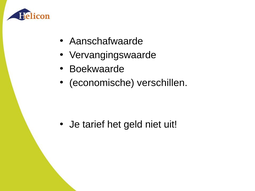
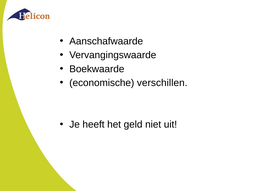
tarief: tarief -> heeft (94, 125)
